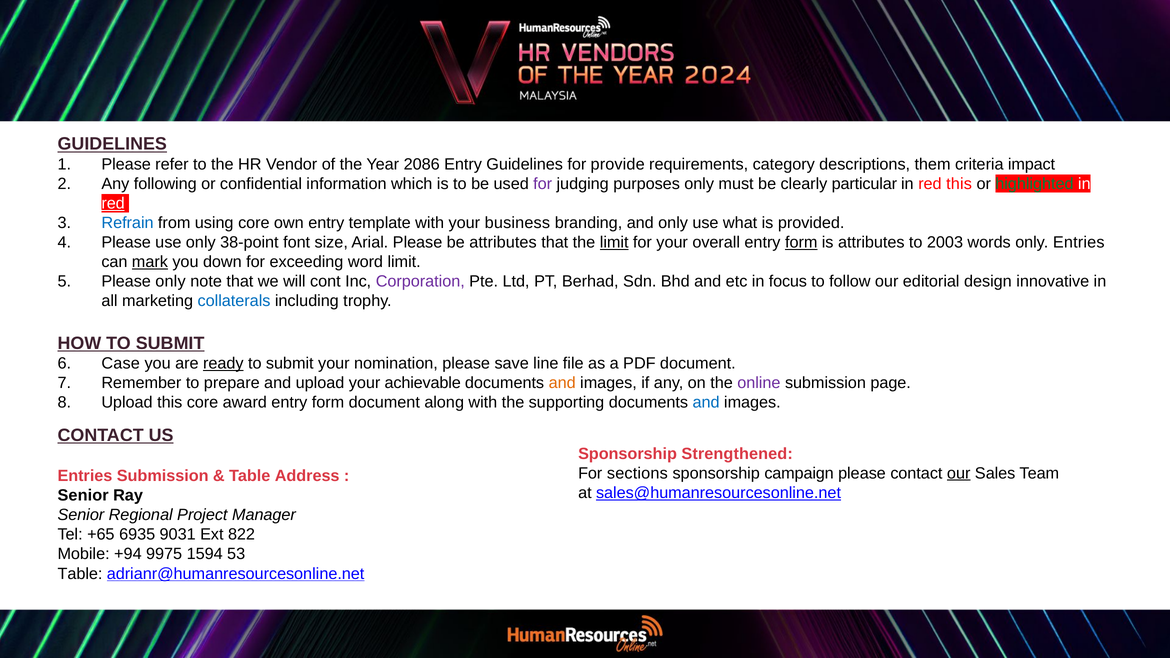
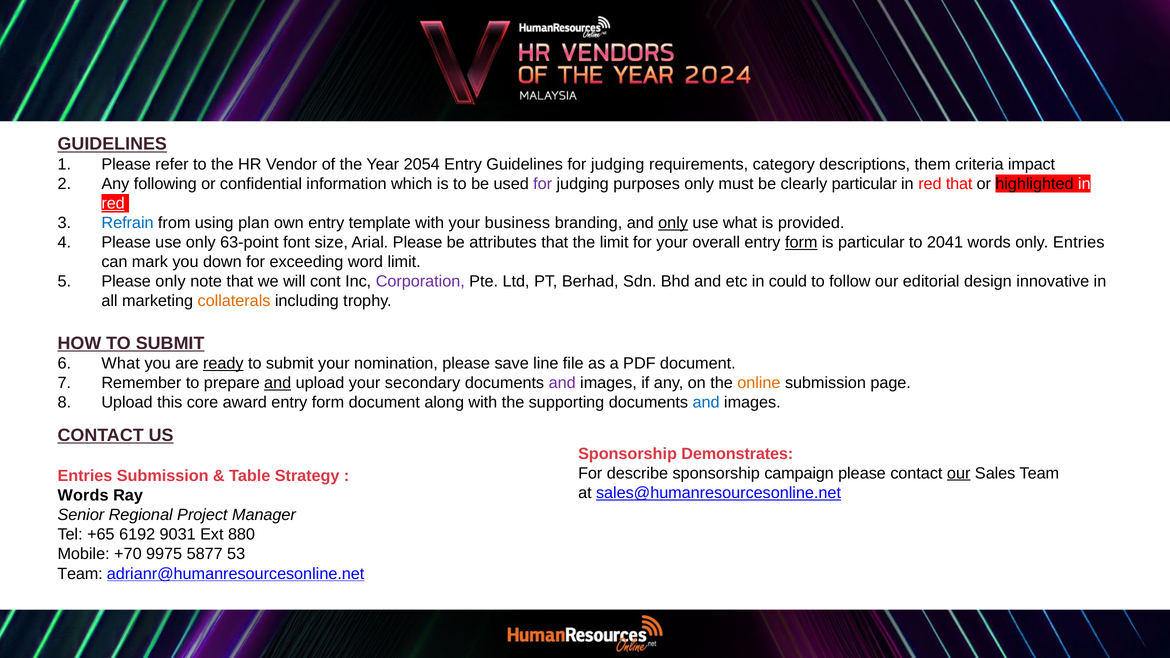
2086: 2086 -> 2054 (422, 164)
Guidelines for provide: provide -> judging (618, 164)
red this: this -> that (959, 184)
highlighted colour: green -> black (1034, 184)
using core: core -> plan (254, 223)
only underline: none -> present (673, 223)
38-point: 38-point -> 63-point (249, 243)
limit underline: present -> none (614, 243)
is attributes: attributes -> particular (871, 243)
2003: 2003 -> 2041 (945, 243)
mark underline: present -> none (150, 262)
focus: focus -> could (788, 282)
collaterals colour: blue -> orange (234, 301)
Case: Case -> What (121, 364)
and underline: none -> present (278, 383)
achievable: achievable -> secondary (423, 383)
and colour: orange -> purple (562, 383)
online colour: purple -> orange (759, 383)
Strengthened: Strengthened -> Demonstrates (737, 454)
sections: sections -> describe (637, 473)
Address: Address -> Strategy (307, 476)
Senior: Senior -> Words (83, 496)
6935: 6935 -> 6192 (137, 535)
822: 822 -> 880 (242, 535)
+94: +94 -> +70 (128, 554)
1594: 1594 -> 5877 (205, 554)
Table: Table -> Team (80, 574)
